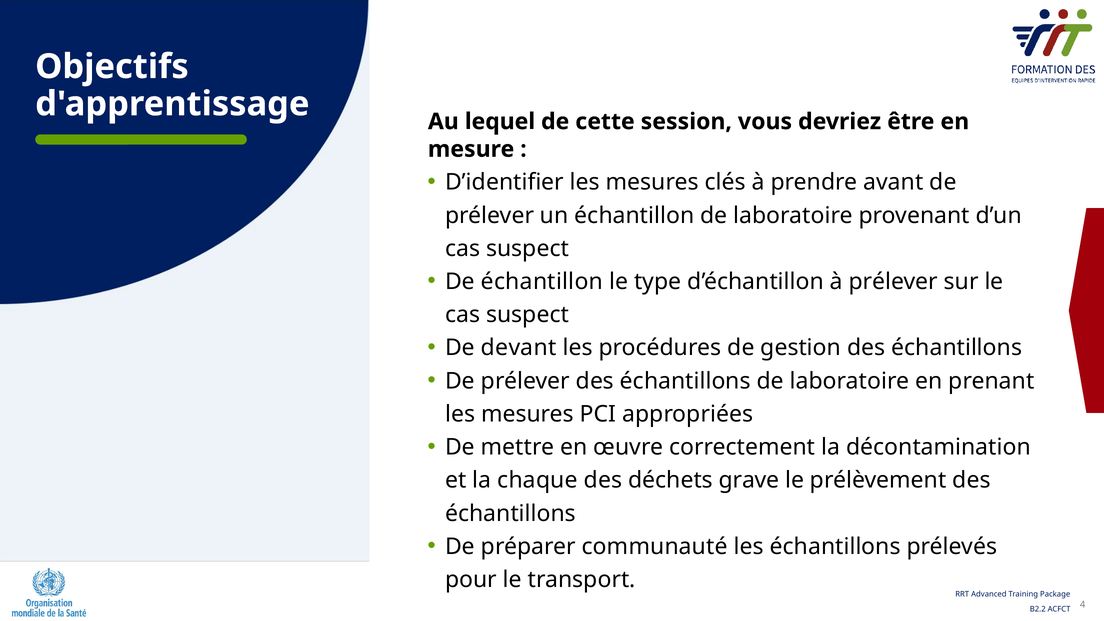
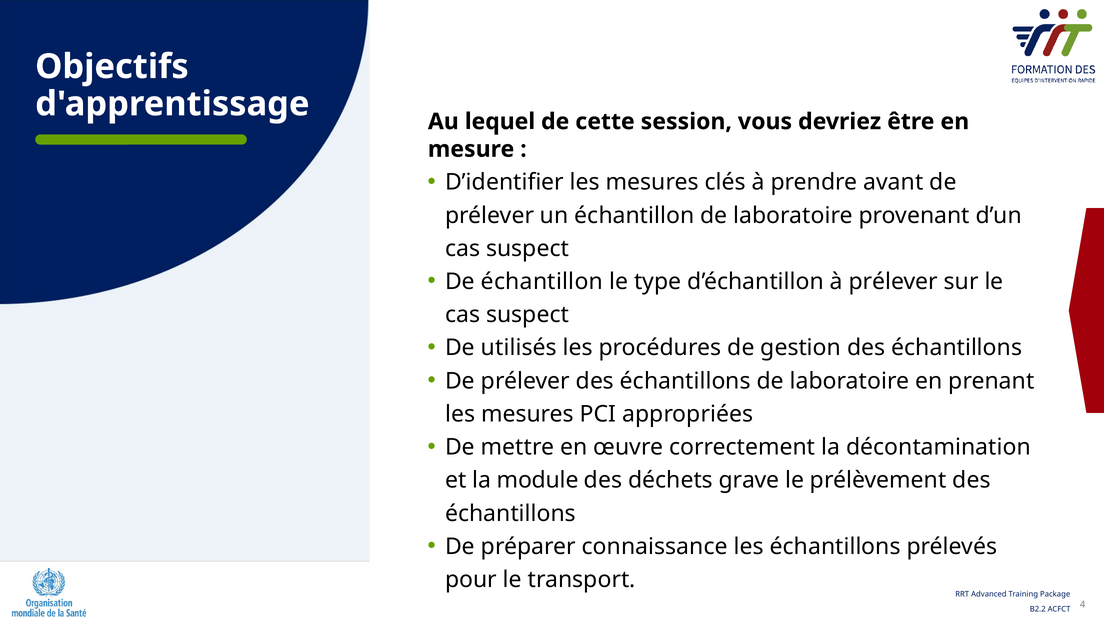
devant: devant -> utilisés (519, 348)
chaque: chaque -> module (538, 480)
communauté: communauté -> connaissance (655, 547)
